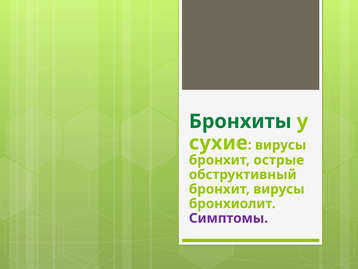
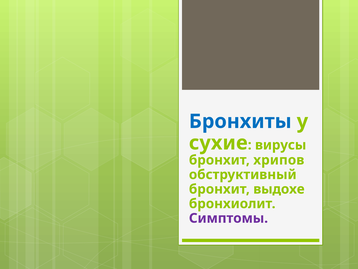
Бронхиты colour: green -> blue (240, 121)
острые: острые -> хрипов (279, 160)
бронхит вирусы: вирусы -> выдохе (279, 189)
